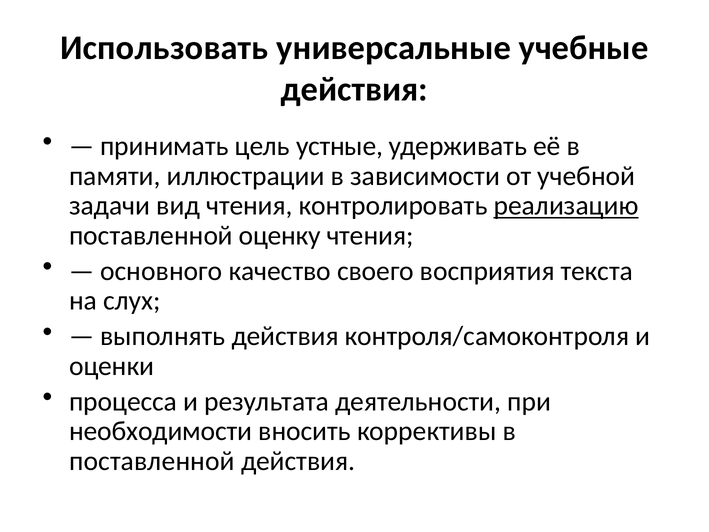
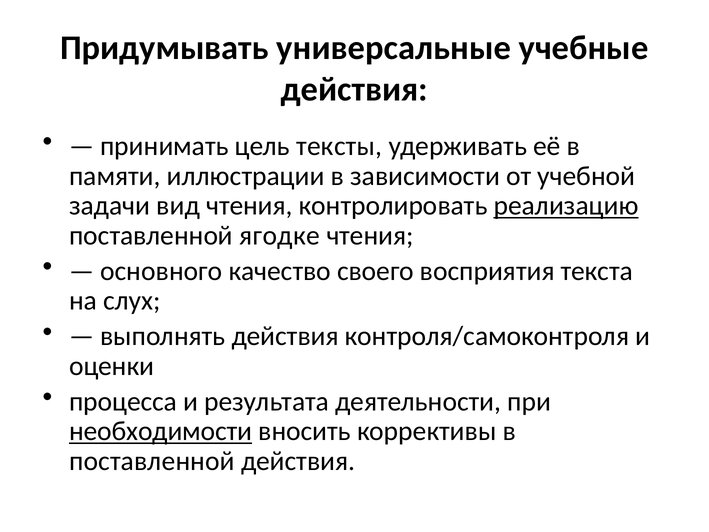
Использовать: Использовать -> Придумывать (164, 48)
устные: устные -> тексты (339, 146)
оценку: оценку -> ягодке (280, 235)
необходимости underline: none -> present (161, 431)
